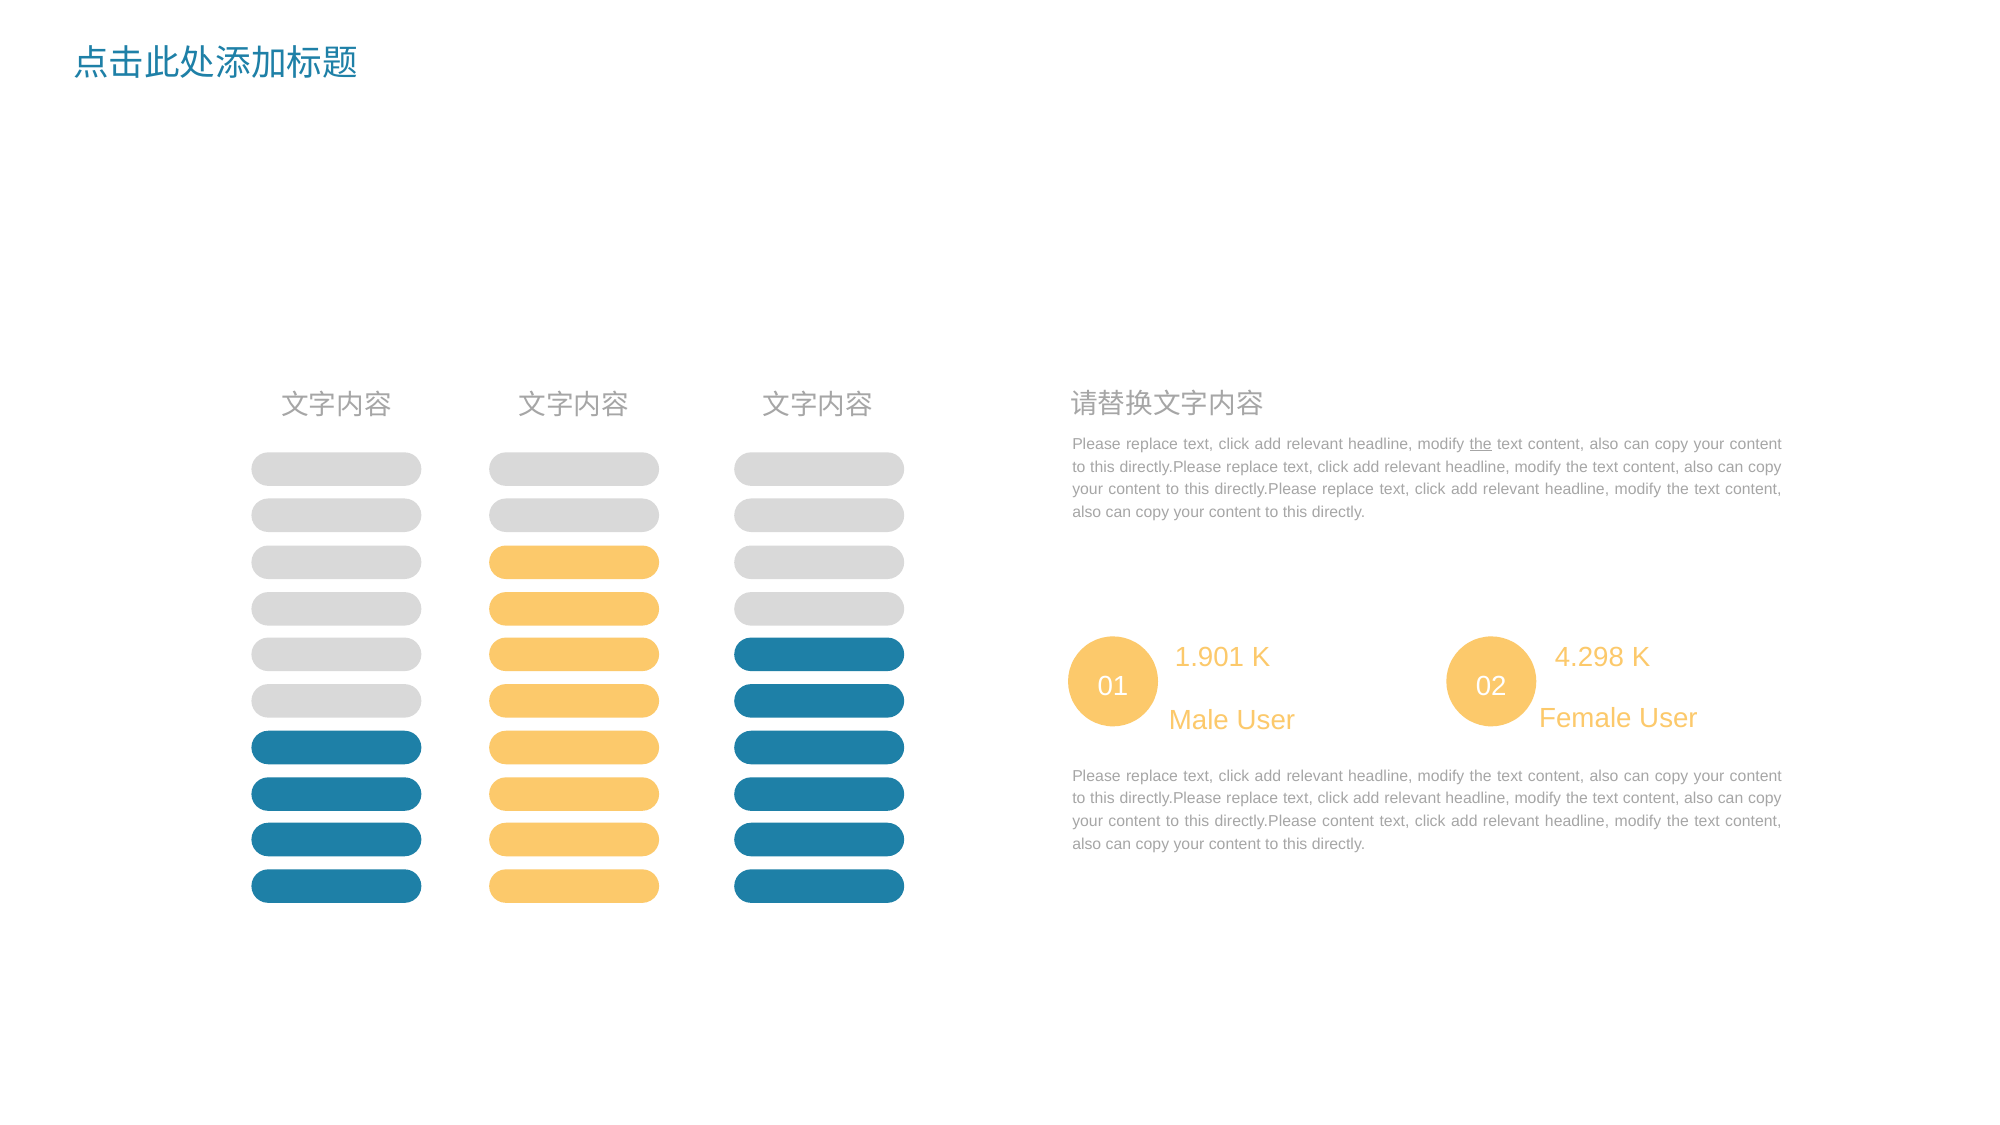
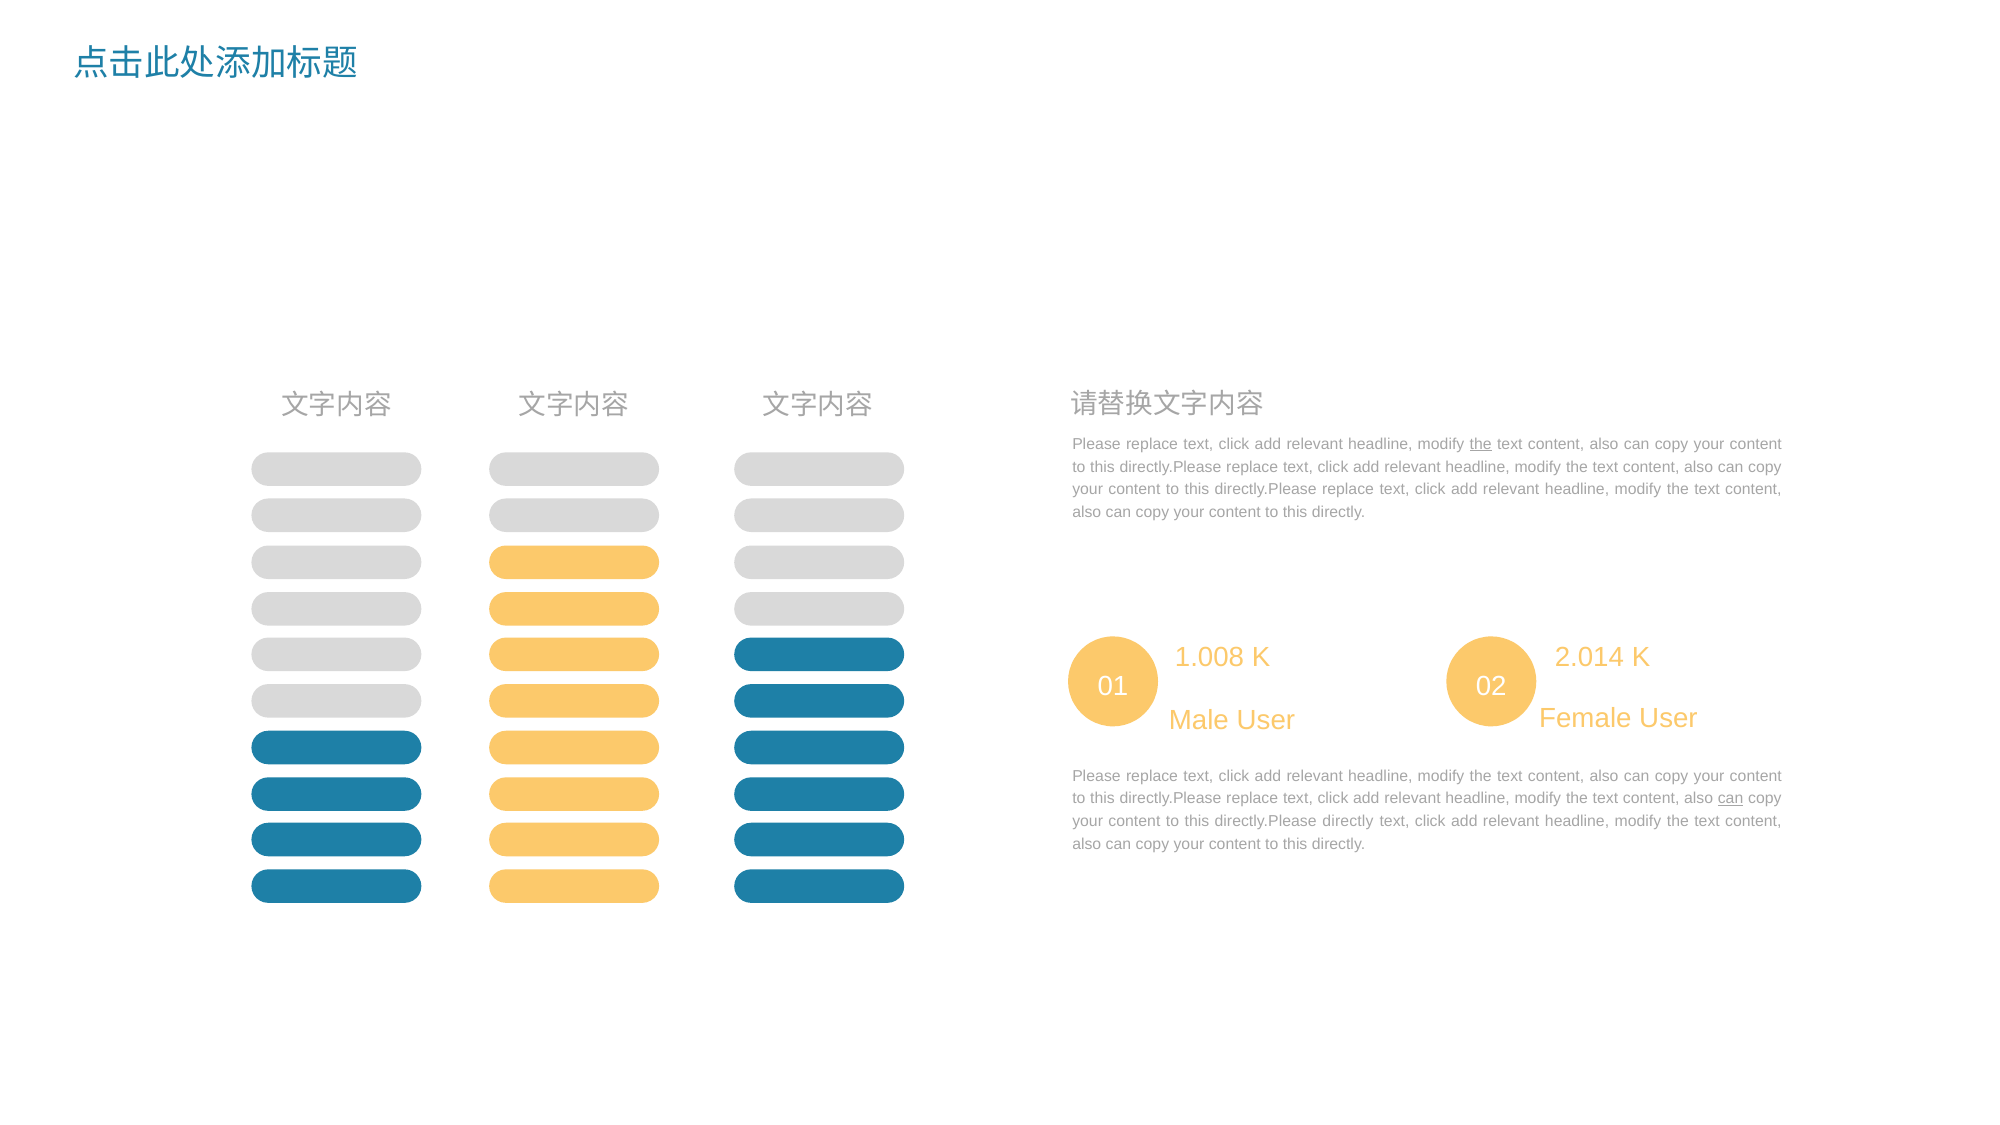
1.901: 1.901 -> 1.008 (1210, 657)
4.298: 4.298 -> 2.014 (1589, 657)
can underline: none -> present (1731, 799)
directly.Please content: content -> directly (1348, 821)
